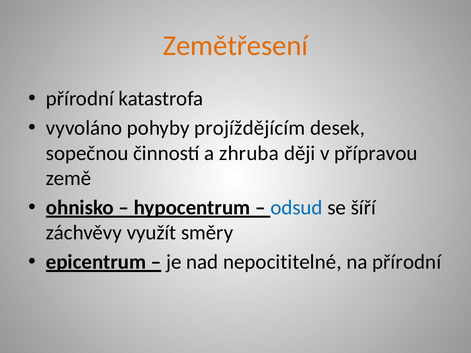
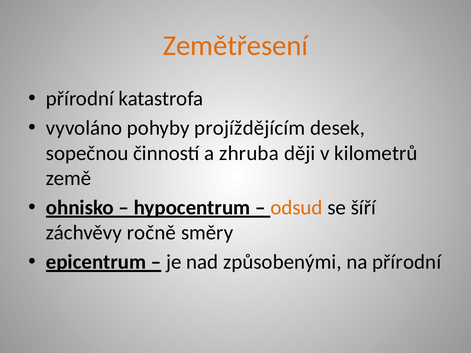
přípravou: přípravou -> kilometrů (376, 153)
odsud colour: blue -> orange (297, 208)
využít: využít -> ročně (151, 233)
nepocititelné: nepocititelné -> způsobenými (282, 262)
